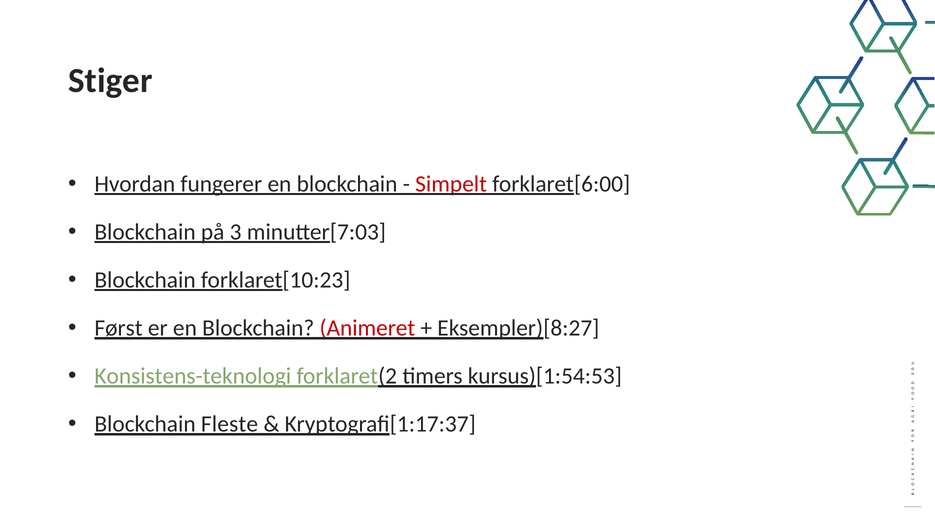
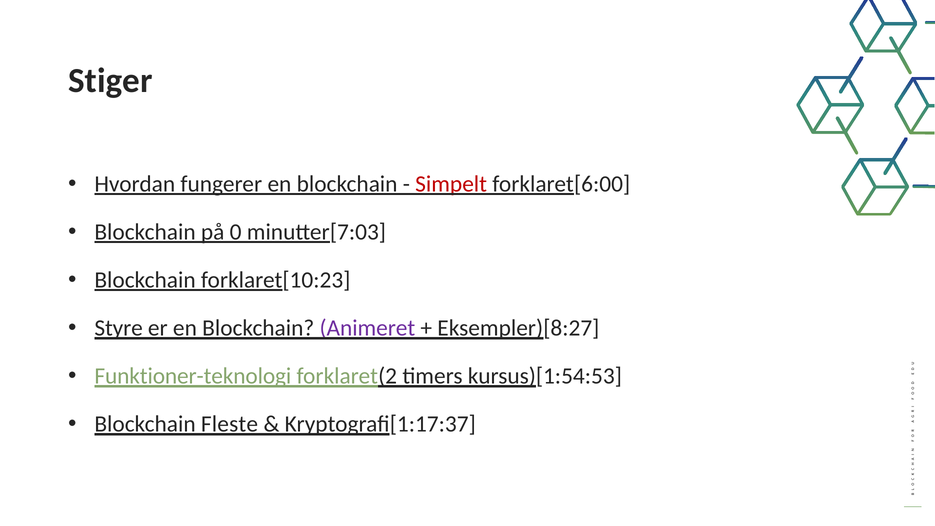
3: 3 -> 0 (236, 232)
Først: Først -> Styre (119, 328)
Animeret colour: red -> purple (367, 328)
Konsistens-teknologi: Konsistens-teknologi -> Funktioner-teknologi (193, 376)
